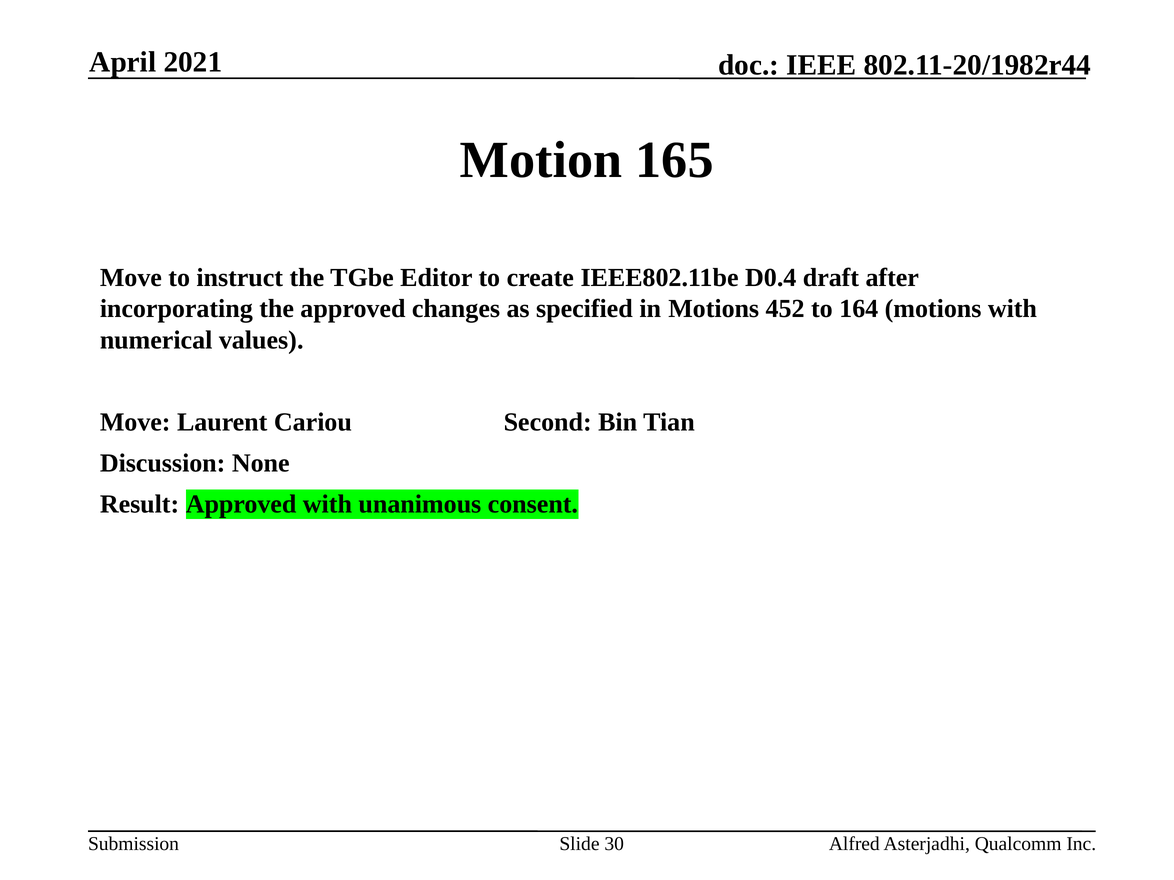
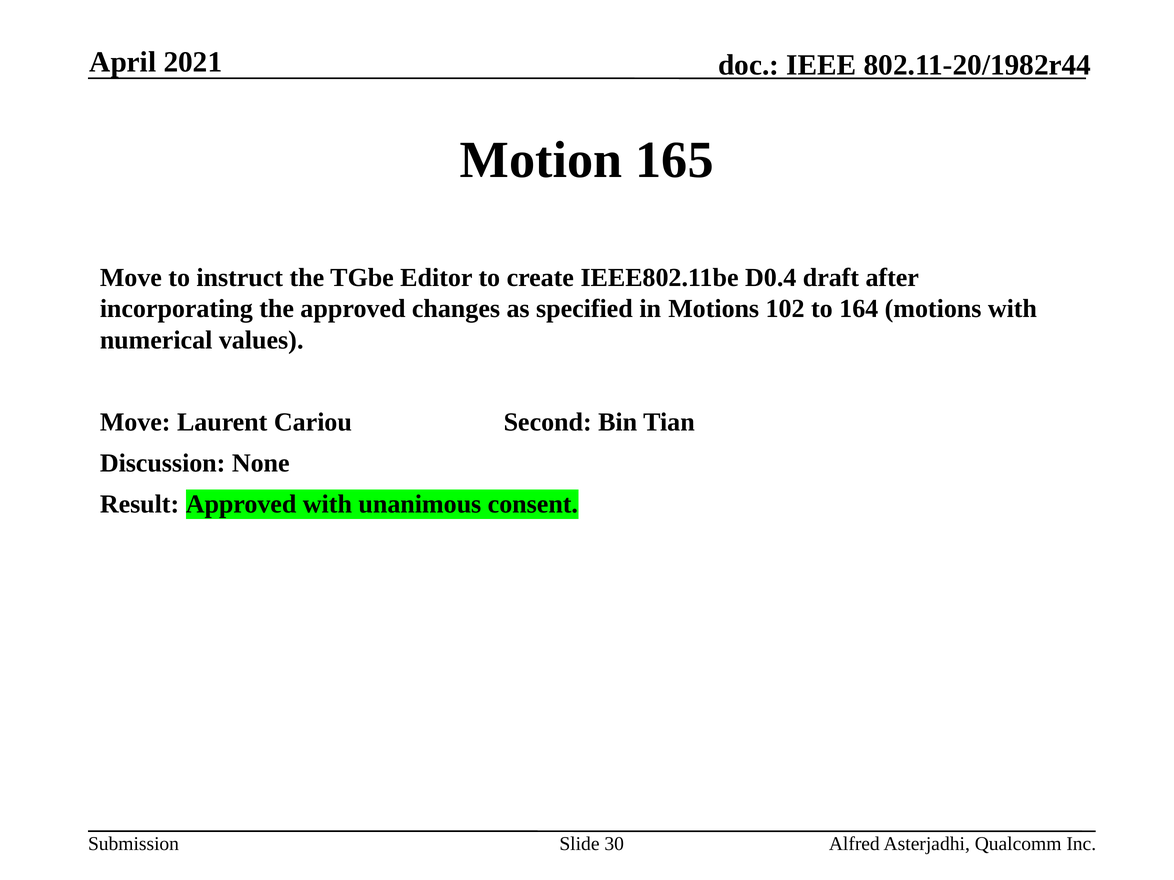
452: 452 -> 102 (785, 309)
